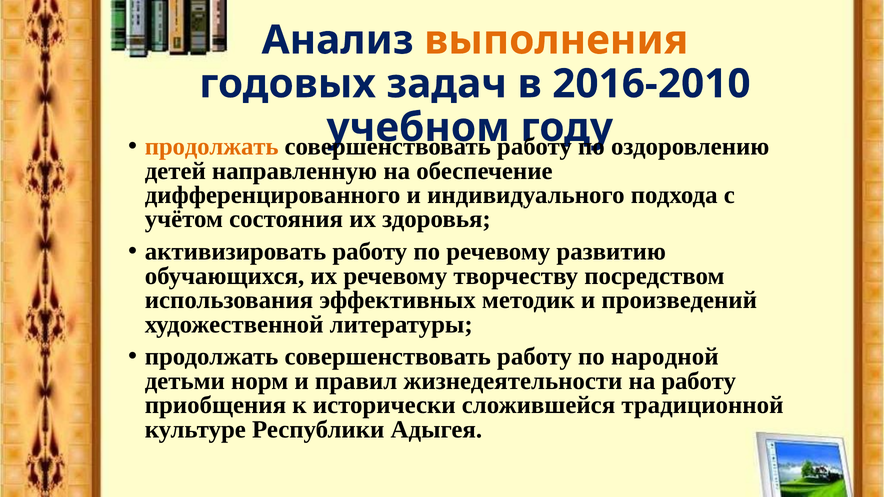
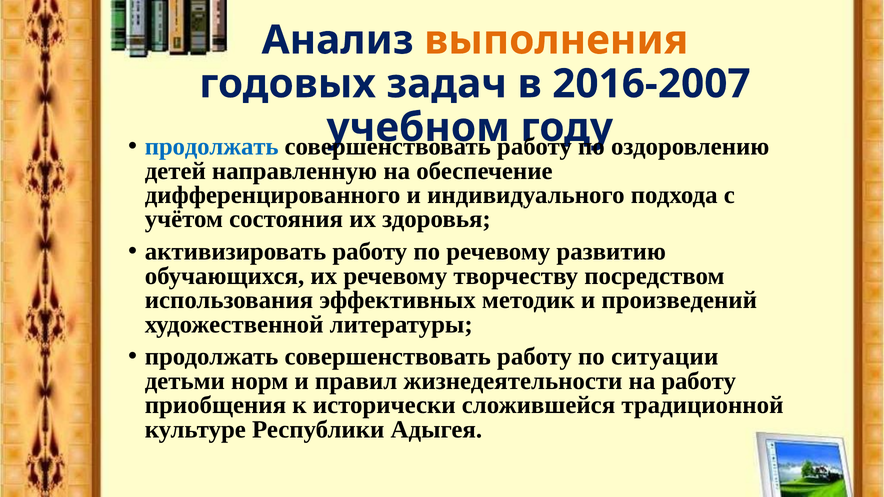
2016-2010: 2016-2010 -> 2016-2007 (651, 84)
продолжать colour: orange -> blue (212, 147)
народной: народной -> ситуации (665, 357)
